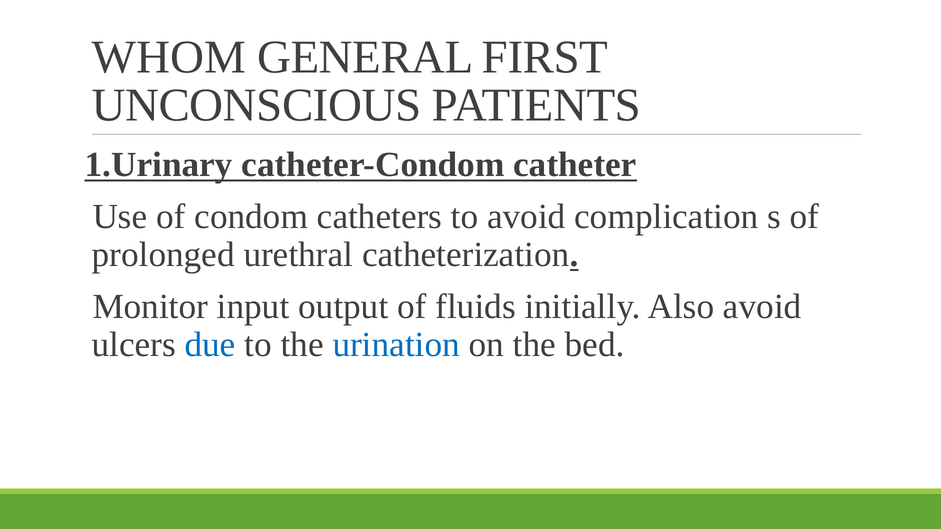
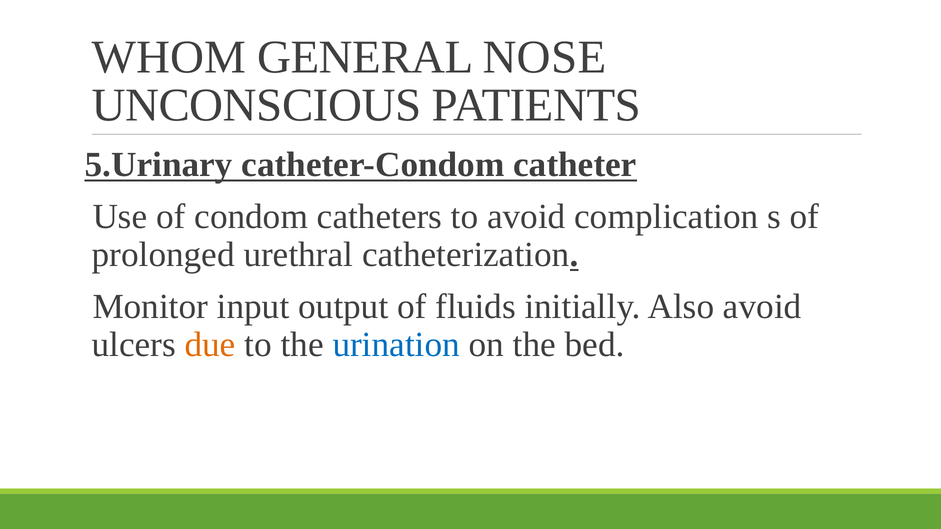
FIRST: FIRST -> NOSE (545, 57)
1.Urinary: 1.Urinary -> 5.Urinary (159, 165)
due colour: blue -> orange (210, 345)
